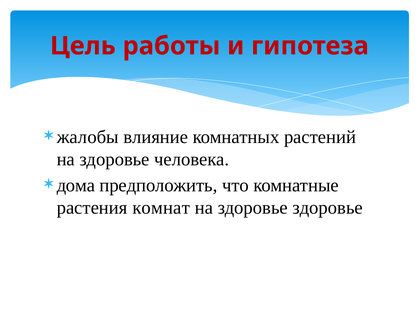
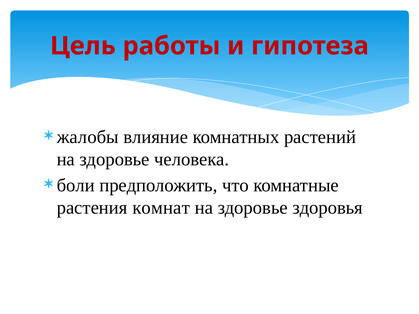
дома: дома -> боли (76, 186)
здоровье здоровье: здоровье -> здоровья (328, 208)
